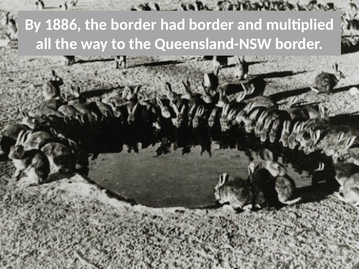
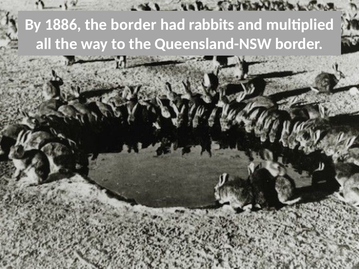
had border: border -> rabbits (211, 25)
